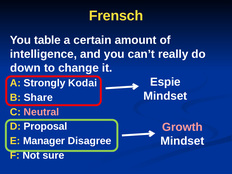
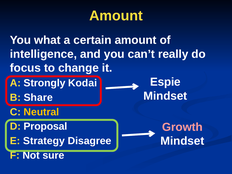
Frensch: Frensch -> Amount (116, 16)
table: table -> what (47, 40)
down: down -> focus (25, 68)
Neutral colour: pink -> yellow (41, 112)
Manager: Manager -> Strategy (44, 141)
